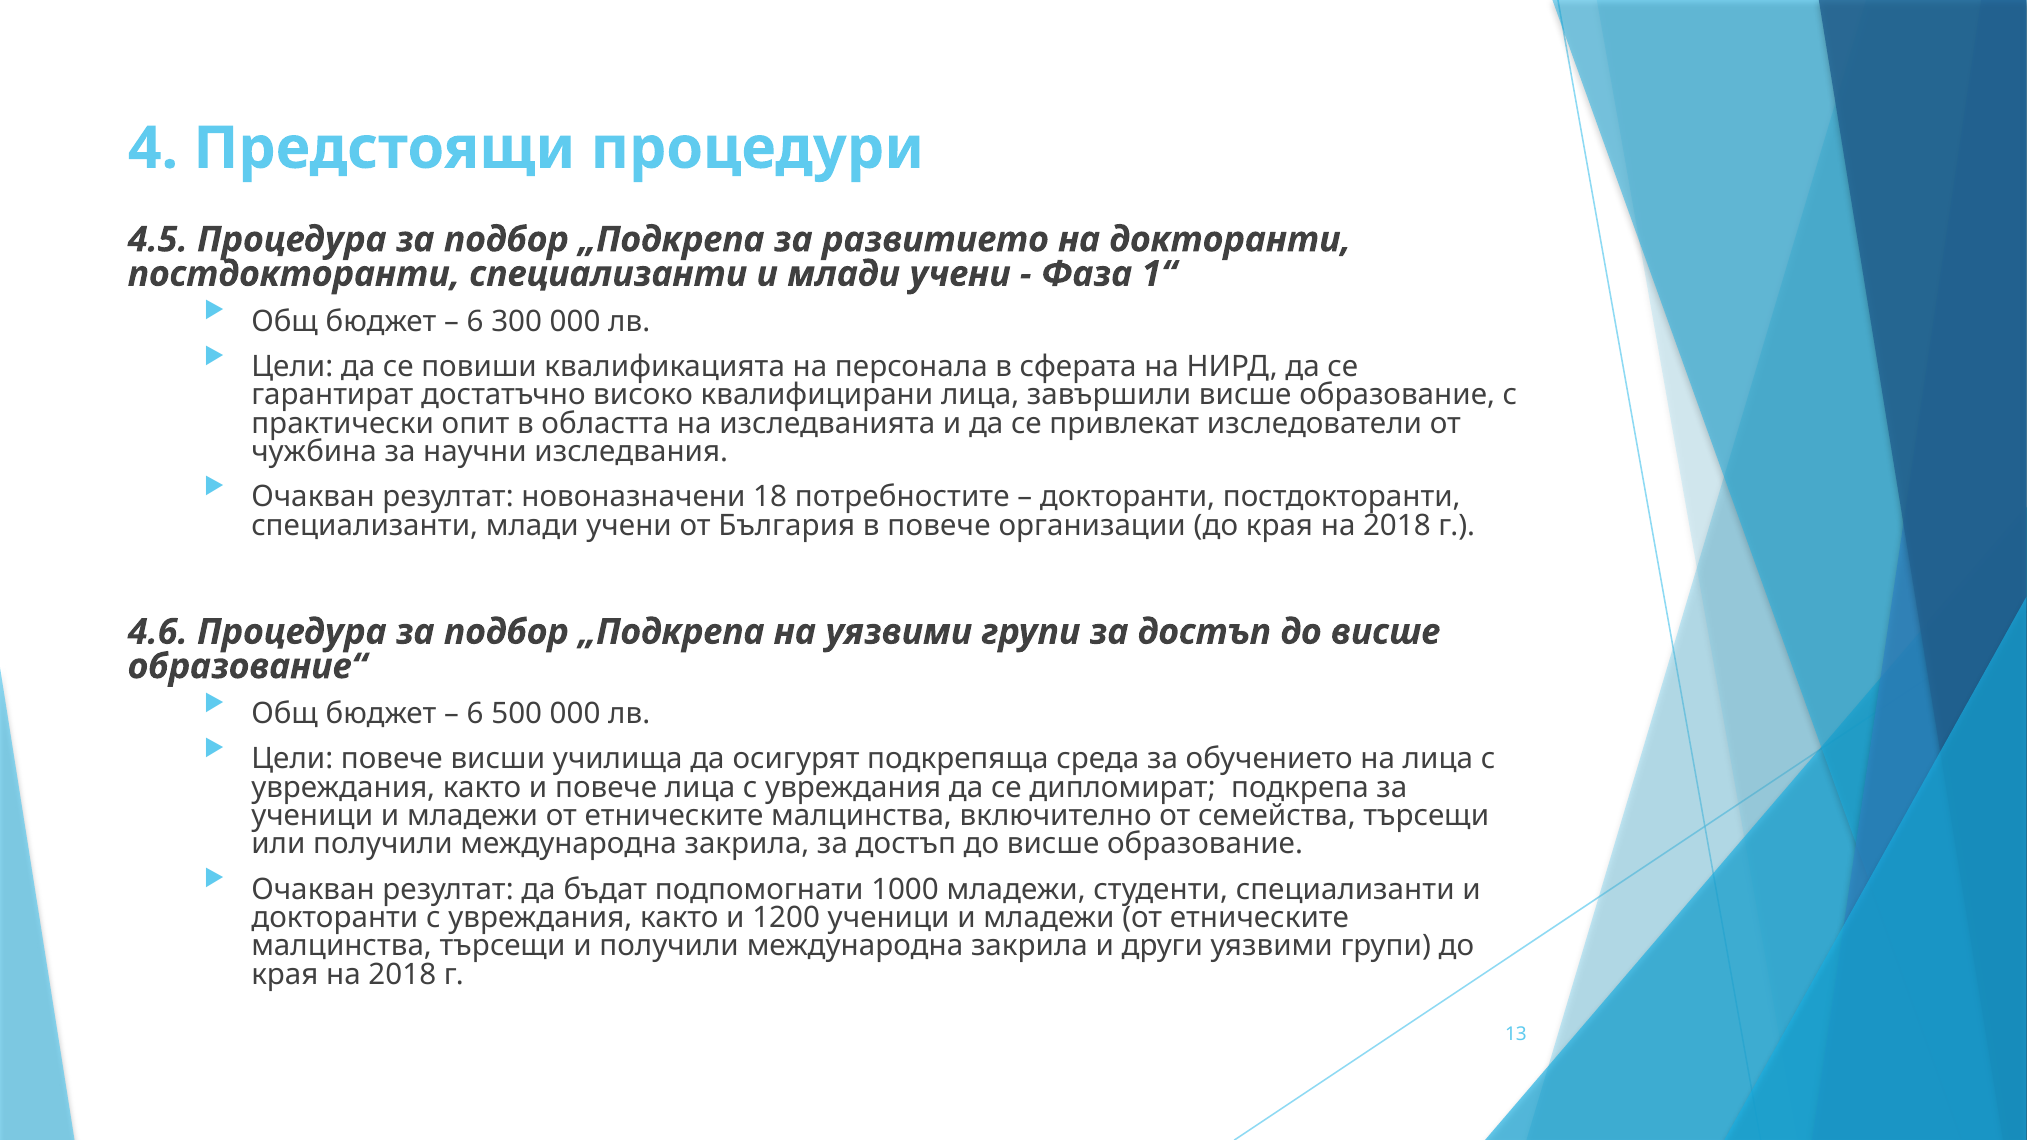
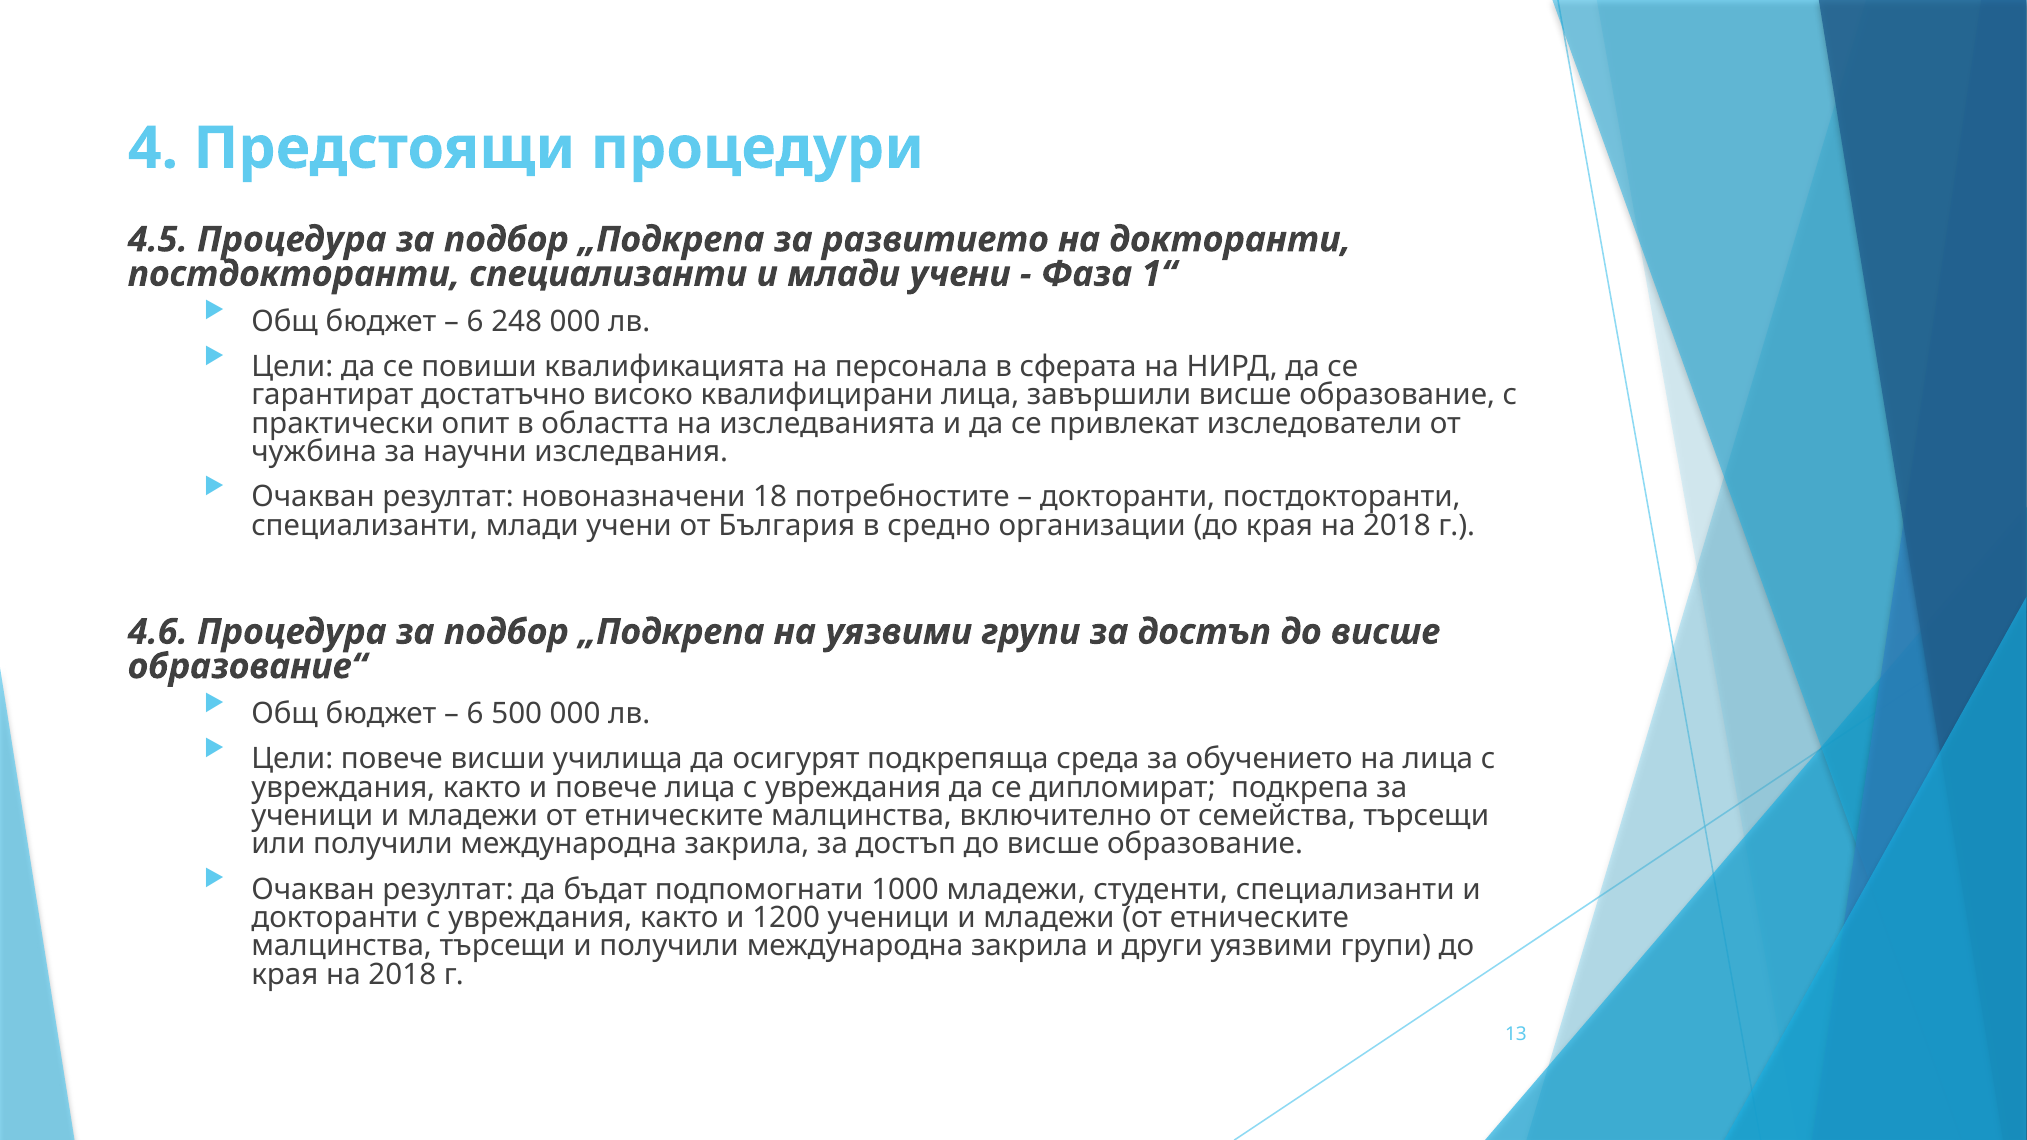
300: 300 -> 248 (517, 321)
в повече: повече -> средно (939, 525)
